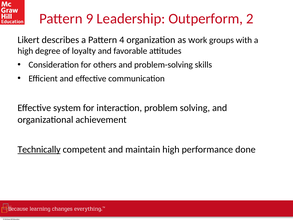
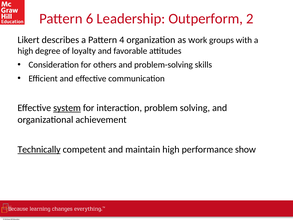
9: 9 -> 6 (90, 19)
system underline: none -> present (67, 108)
done: done -> show (245, 149)
